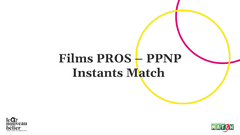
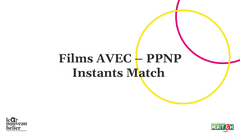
PROS: PROS -> AVEC (114, 58)
